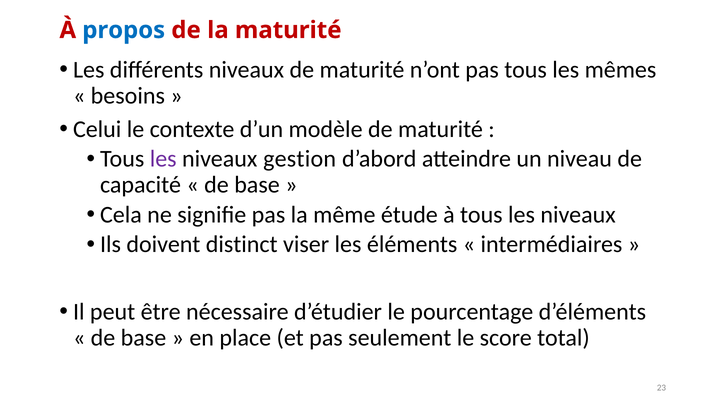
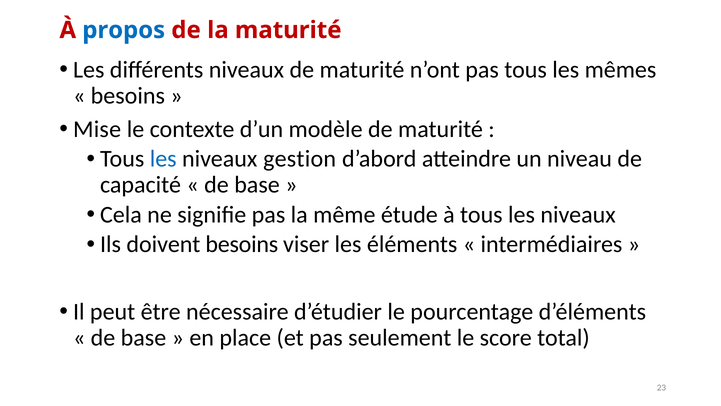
Celui: Celui -> Mise (97, 129)
les colour: purple -> blue (163, 159)
doivent distinct: distinct -> besoins (242, 244)
